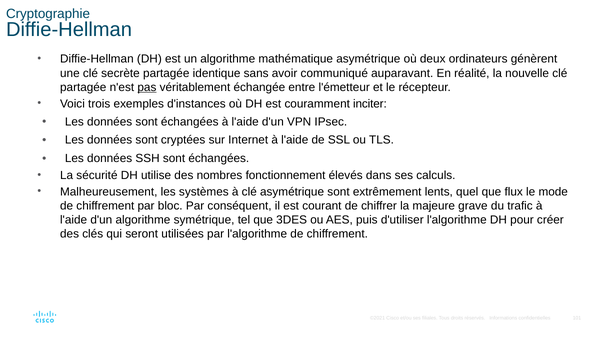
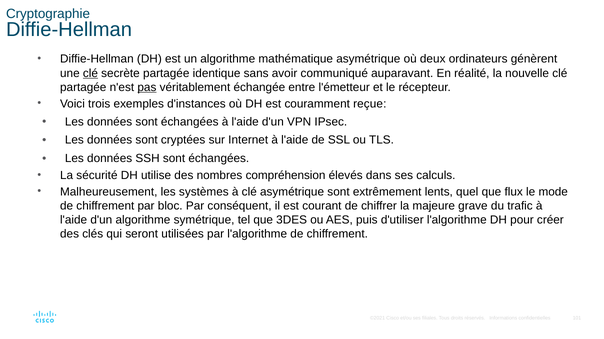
clé underline: none -> present (90, 73)
inciter: inciter -> reçue (370, 104)
fonctionnement: fonctionnement -> compréhension (286, 176)
